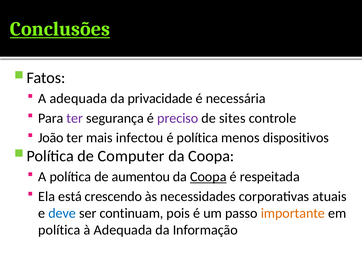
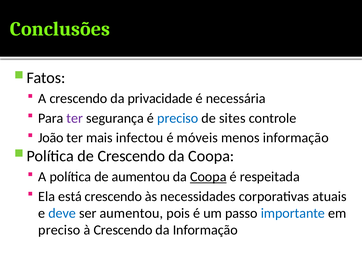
Conclusões underline: present -> none (60, 29)
A adequada: adequada -> crescendo (78, 99)
preciso colour: purple -> blue (178, 118)
é política: política -> móveis (197, 138)
menos dispositivos: dispositivos -> informação (296, 138)
de Computer: Computer -> Crescendo (131, 156)
ser continuam: continuam -> aumentou (131, 214)
importante colour: orange -> blue (293, 214)
política: política -> preciso (59, 230)
à Adequada: Adequada -> Crescendo (123, 230)
